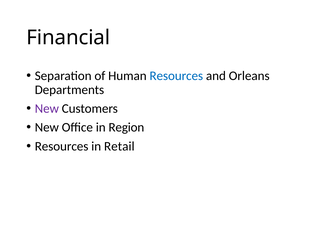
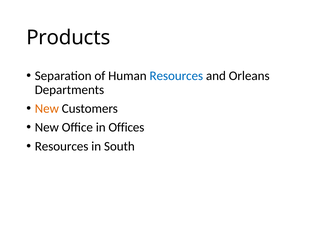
Financial: Financial -> Products (68, 38)
New colour: purple -> orange (47, 108)
Region: Region -> Offices (126, 127)
Retail: Retail -> South (119, 146)
